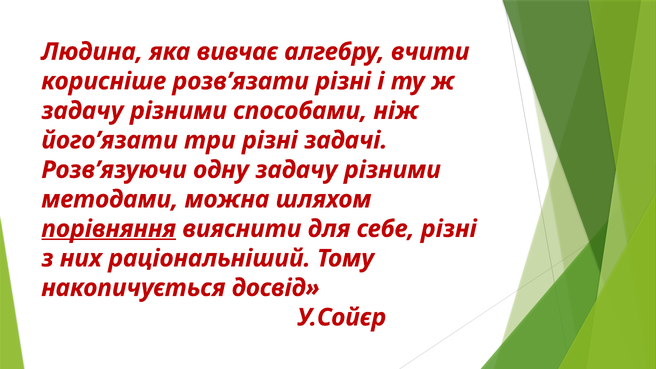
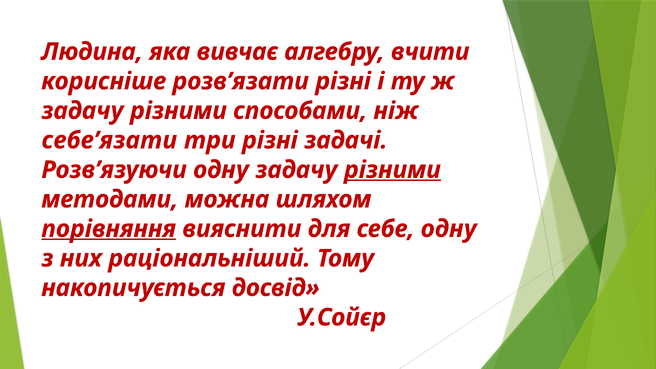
його’язати: його’язати -> себе’язати (109, 140)
різними underline: none -> present (392, 170)
себе різні: різні -> одну (449, 229)
